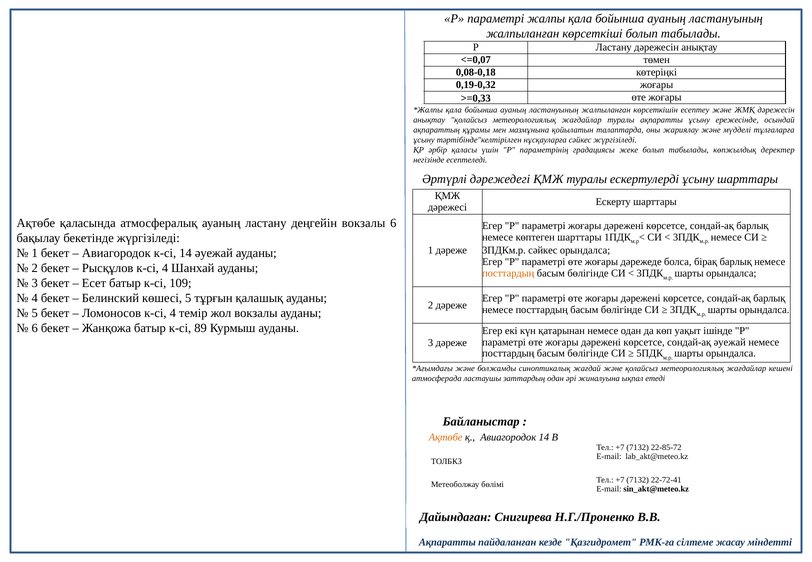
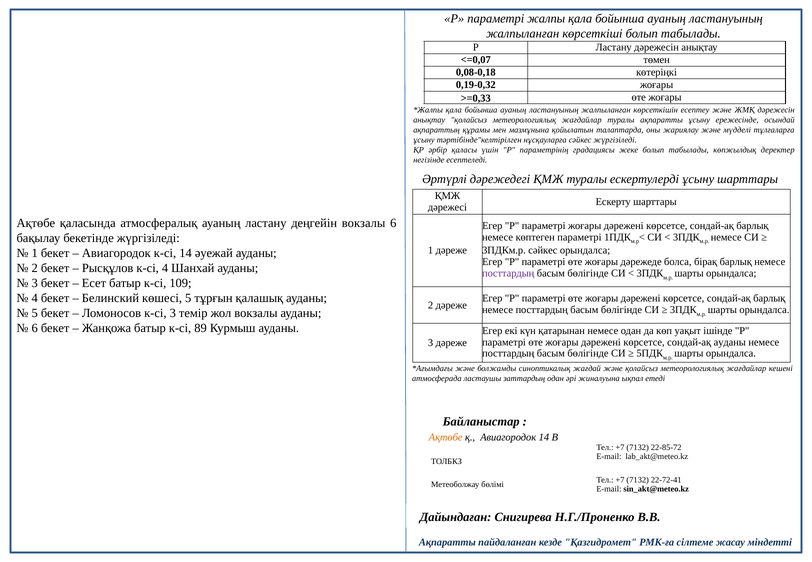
көптеген шарттары: шарттары -> параметрі (579, 237)
посттардың colour: orange -> purple (508, 274)
Ломоносов к-сі 4: 4 -> 3 (173, 313)
сондай-ақ әуежай: әуежай -> ауданы (730, 342)
